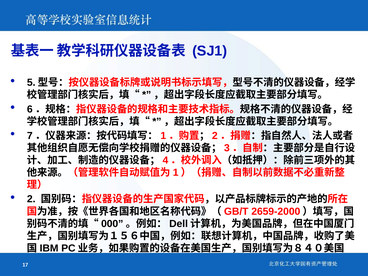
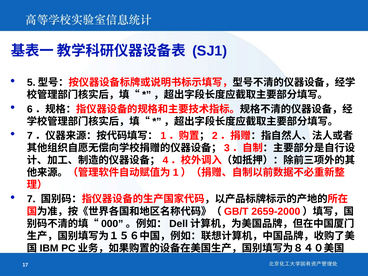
2: 2 -> 7 (31, 199)
